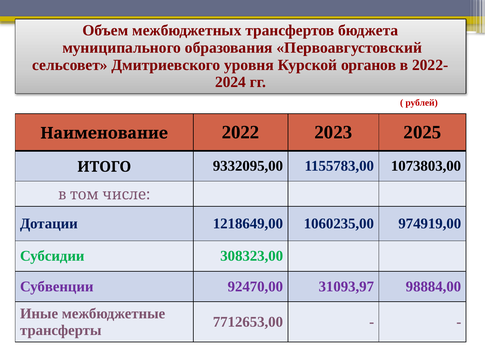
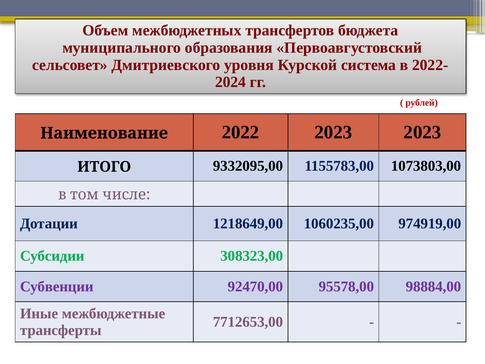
органов: органов -> система (369, 65)
2023 2025: 2025 -> 2023 (422, 132)
31093,97: 31093,97 -> 95578,00 (346, 286)
